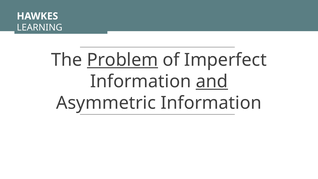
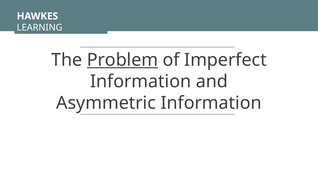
and underline: present -> none (212, 81)
